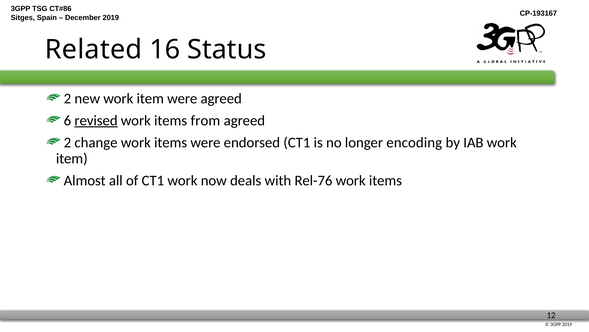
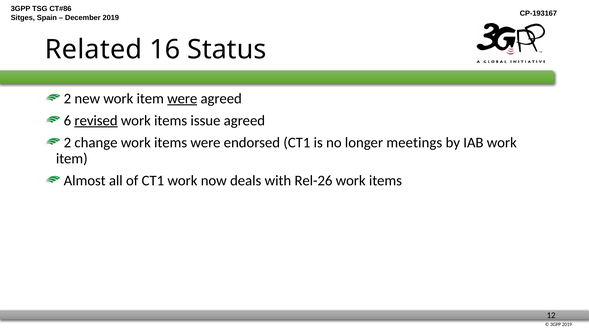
were underline: none -> present (182, 98)
from: from -> issue (205, 120)
encoding: encoding -> meetings (414, 142)
Rel-76: Rel-76 -> Rel-26 (313, 180)
